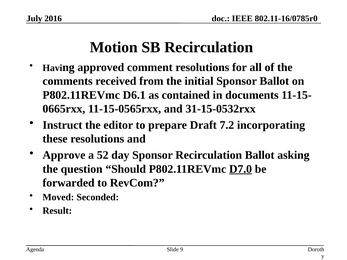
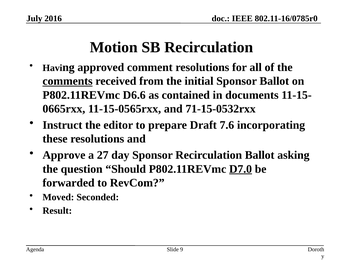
comments underline: none -> present (68, 81)
D6.1: D6.1 -> D6.6 (134, 95)
31-15-0532rxx: 31-15-0532rxx -> 71-15-0532rxx (221, 109)
7.2: 7.2 -> 7.6 (227, 125)
52: 52 -> 27 (103, 155)
